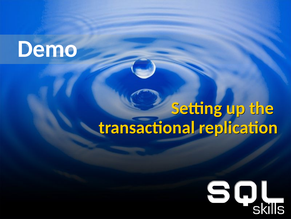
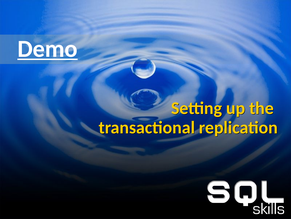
Demo underline: none -> present (48, 49)
